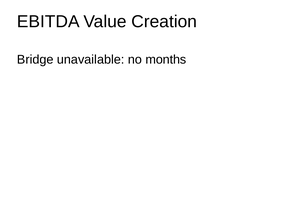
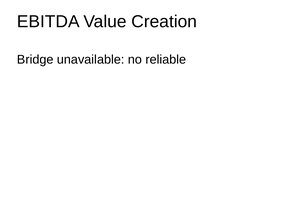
months: months -> reliable (166, 60)
